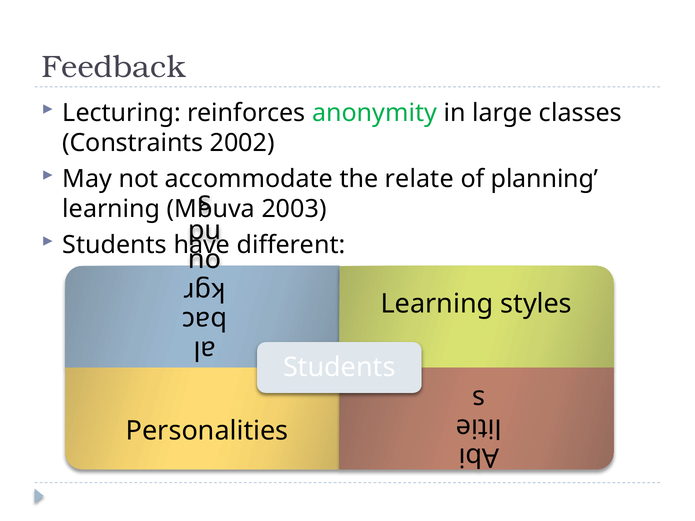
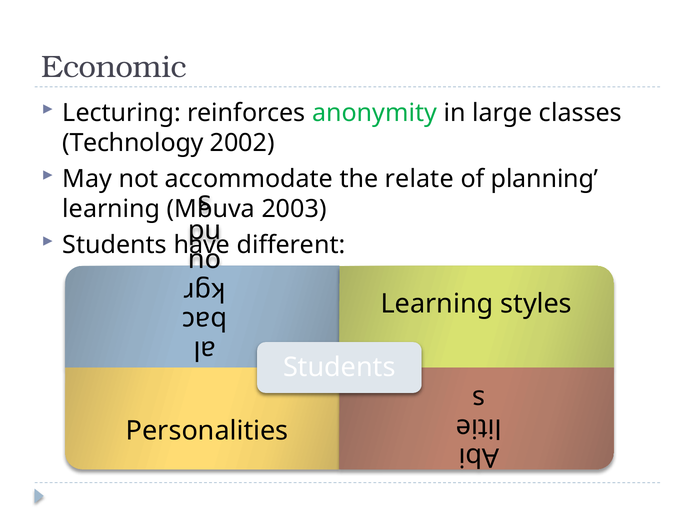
Feedback: Feedback -> Economic (114, 67)
Constraints: Constraints -> Technology (133, 143)
